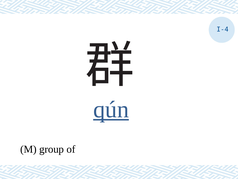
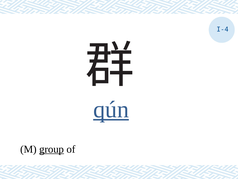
group underline: none -> present (52, 149)
